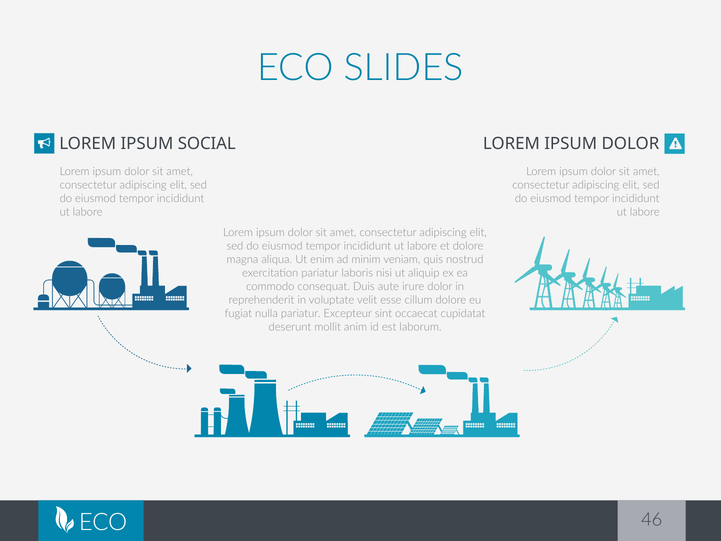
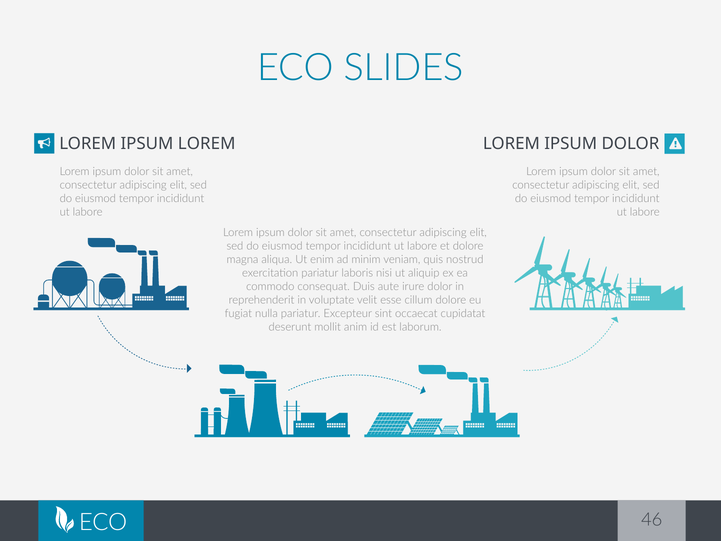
IPSUM SOCIAL: SOCIAL -> LOREM (207, 144)
